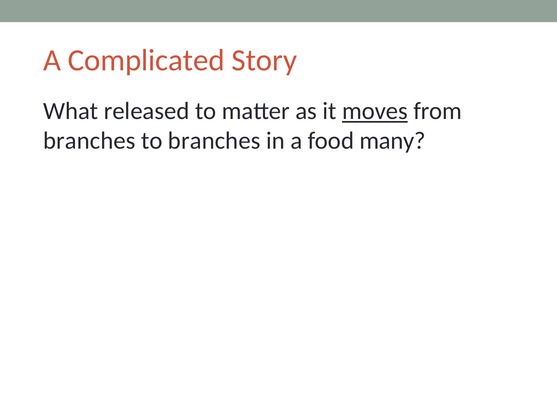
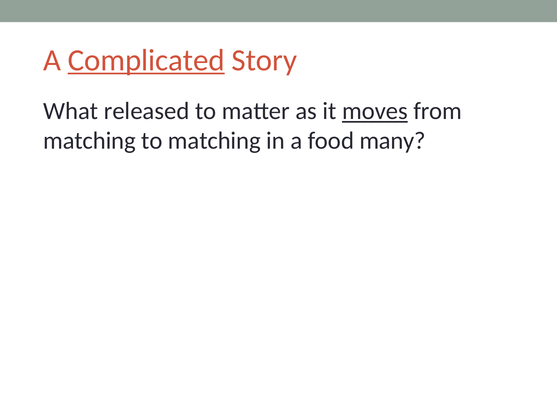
Complicated underline: none -> present (146, 60)
branches: branches -> matching (89, 141)
to branches: branches -> matching (214, 141)
